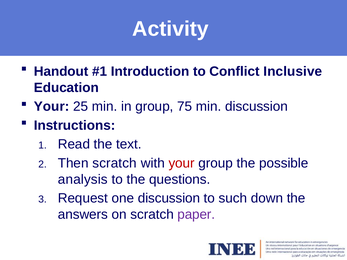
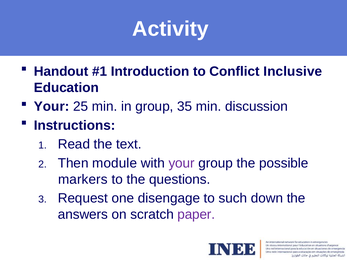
75: 75 -> 35 (185, 107)
Then scratch: scratch -> module (115, 163)
your colour: red -> purple (182, 163)
analysis: analysis -> markers (83, 180)
one discussion: discussion -> disengage (169, 198)
